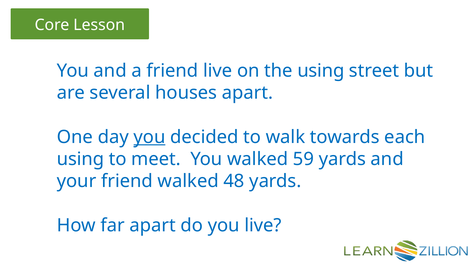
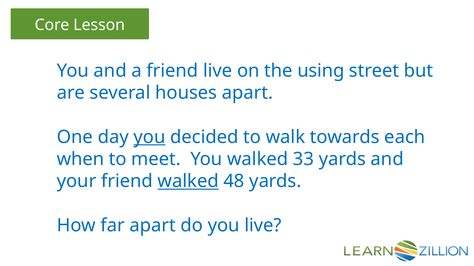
using: using -> when (81, 159)
59: 59 -> 33 (304, 159)
walked underline: none -> present (188, 182)
